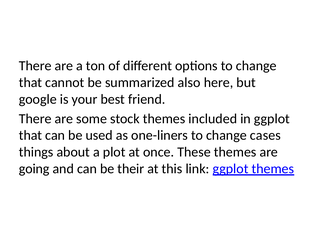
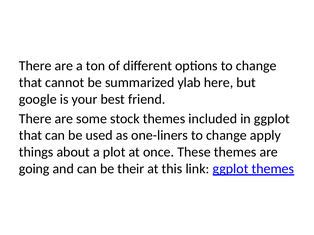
also: also -> ylab (189, 83)
cases: cases -> apply (265, 136)
